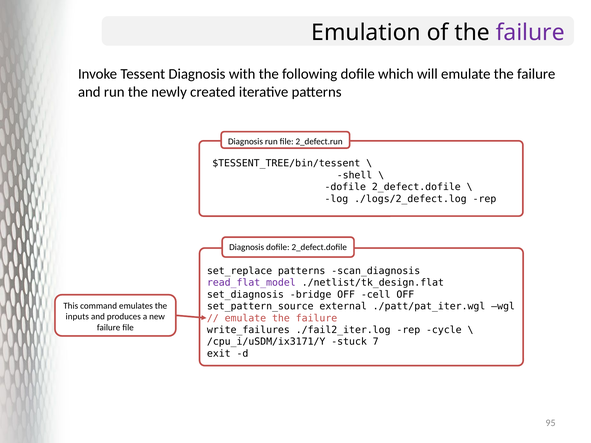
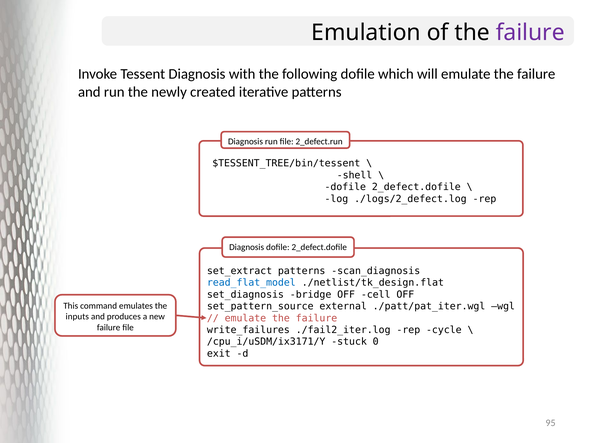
set_replace: set_replace -> set_extract (240, 271)
read_flat_model colour: purple -> blue (251, 283)
7: 7 -> 0 (376, 342)
